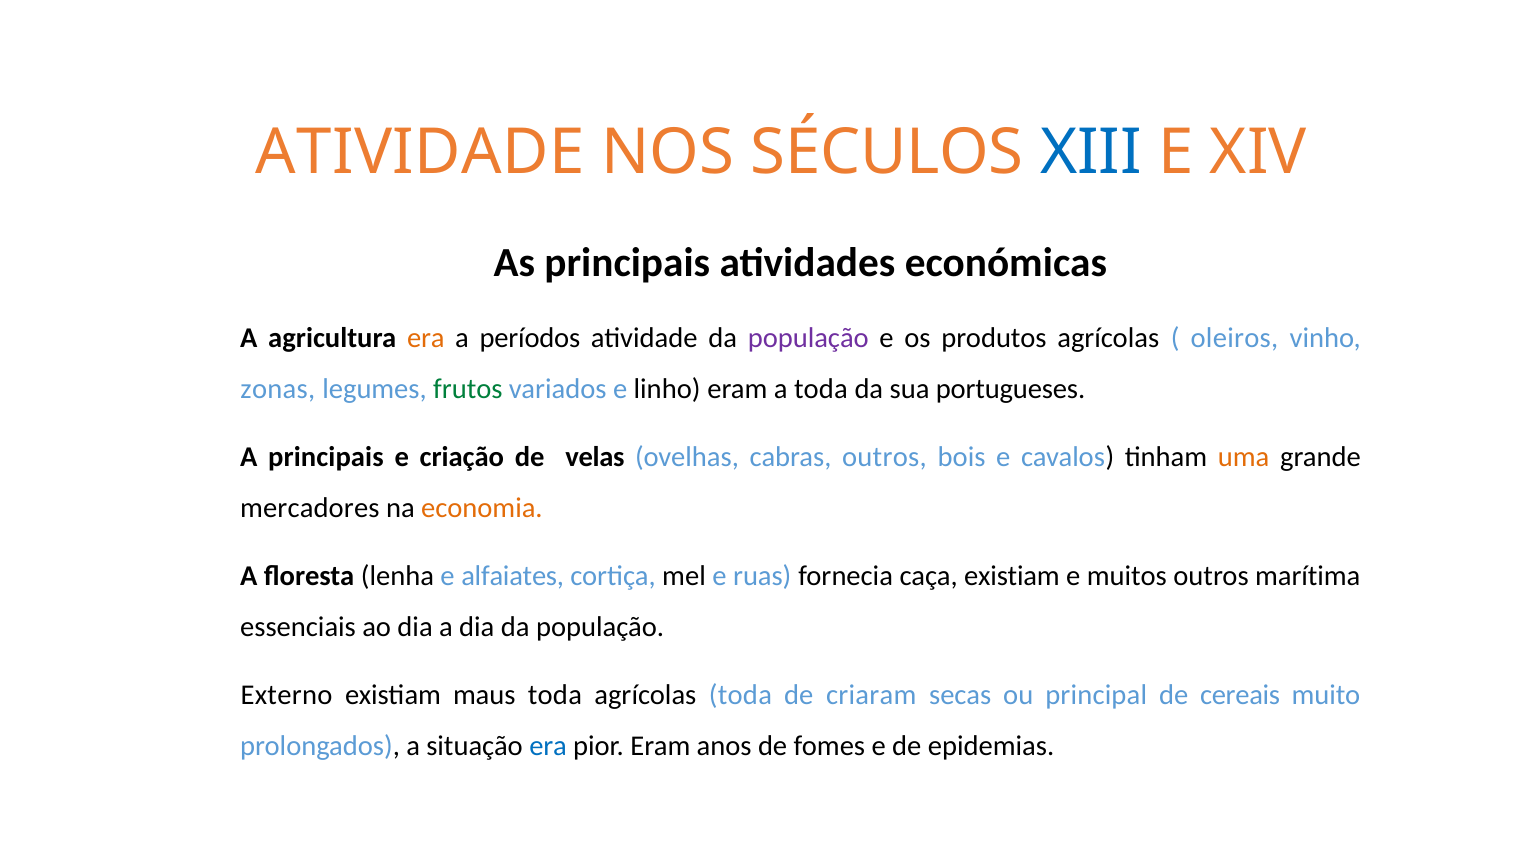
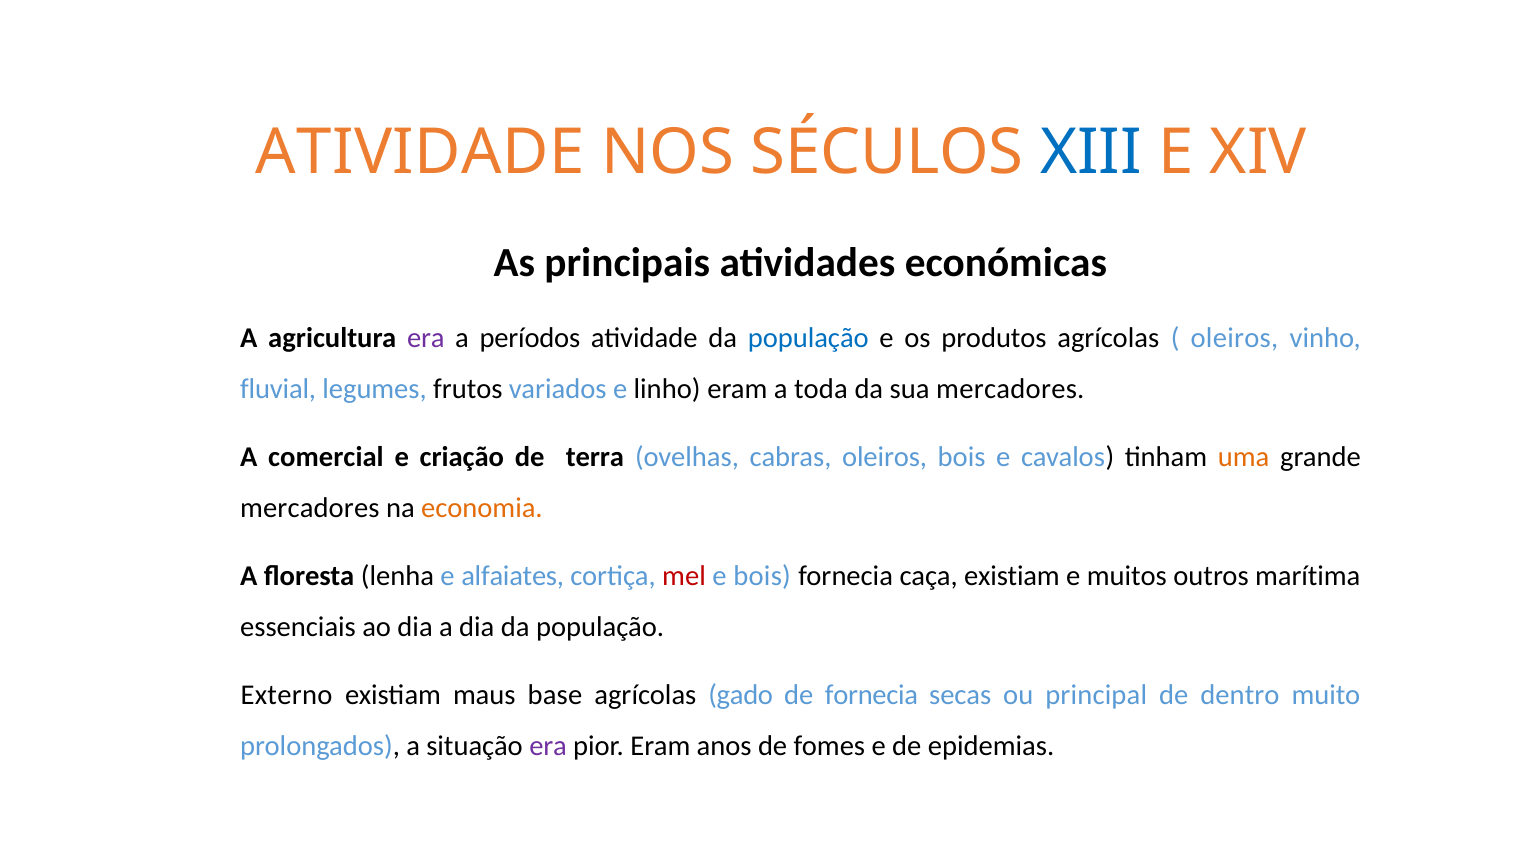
era colour: orange -> purple (426, 338)
população colour: purple -> blue (808, 338)
zonas: zonas -> fluvial (278, 389)
frutos colour: green -> black (468, 389)
sua portugueses: portugueses -> mercadores (1010, 389)
A principais: principais -> comercial (326, 457)
velas: velas -> terra (595, 457)
cabras outros: outros -> oleiros (885, 457)
mel colour: black -> red (684, 576)
e ruas: ruas -> bois (762, 576)
maus toda: toda -> base (555, 694)
agrícolas toda: toda -> gado (741, 694)
de criaram: criaram -> fornecia (872, 694)
cereais: cereais -> dentro (1240, 694)
era colour: blue -> purple (548, 746)
